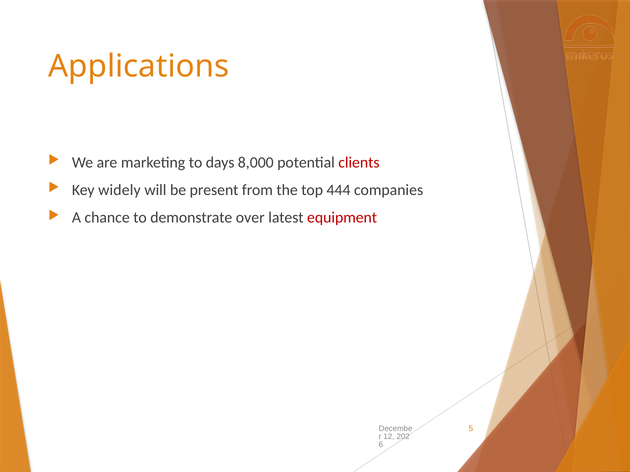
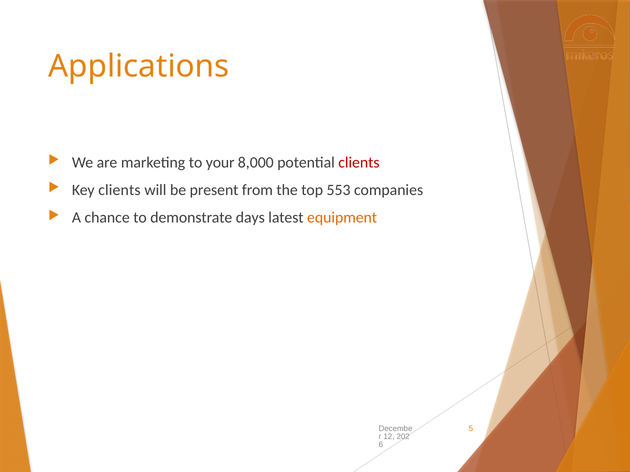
days: days -> your (220, 163)
Key widely: widely -> clients (119, 190)
444: 444 -> 553 (339, 190)
over: over -> days (250, 218)
equipment colour: red -> orange (342, 218)
